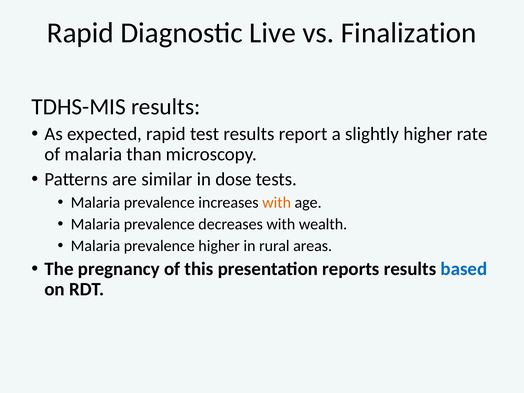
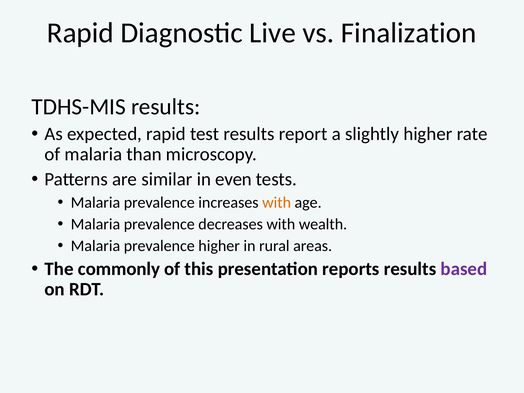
dose: dose -> even (234, 179)
pregnancy: pregnancy -> commonly (119, 269)
based colour: blue -> purple (464, 269)
